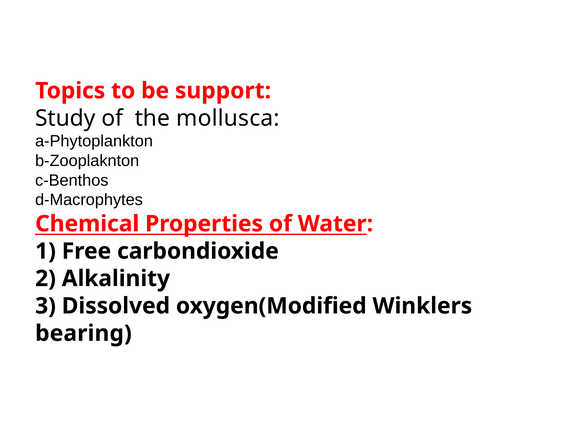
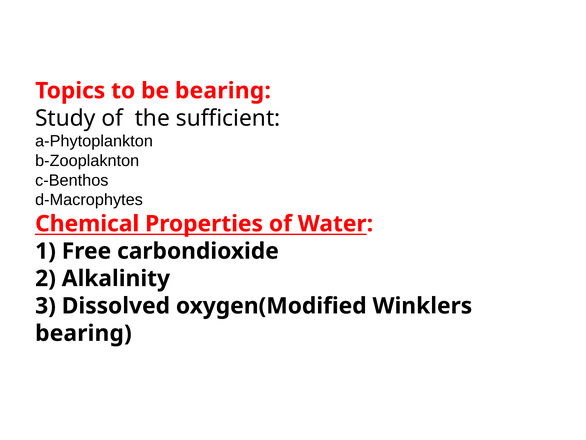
be support: support -> bearing (223, 91)
mollusca: mollusca -> sufficient (228, 118)
